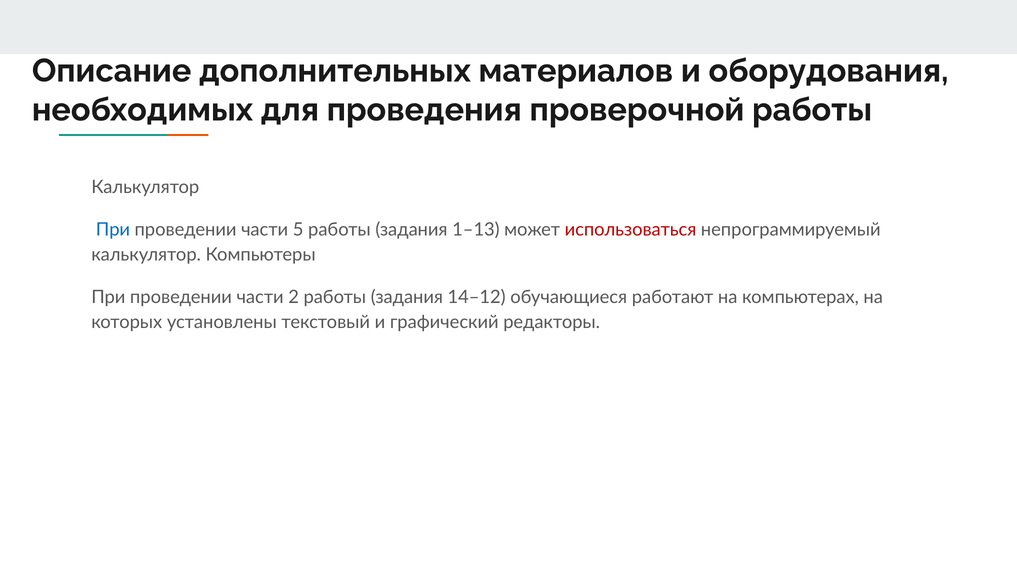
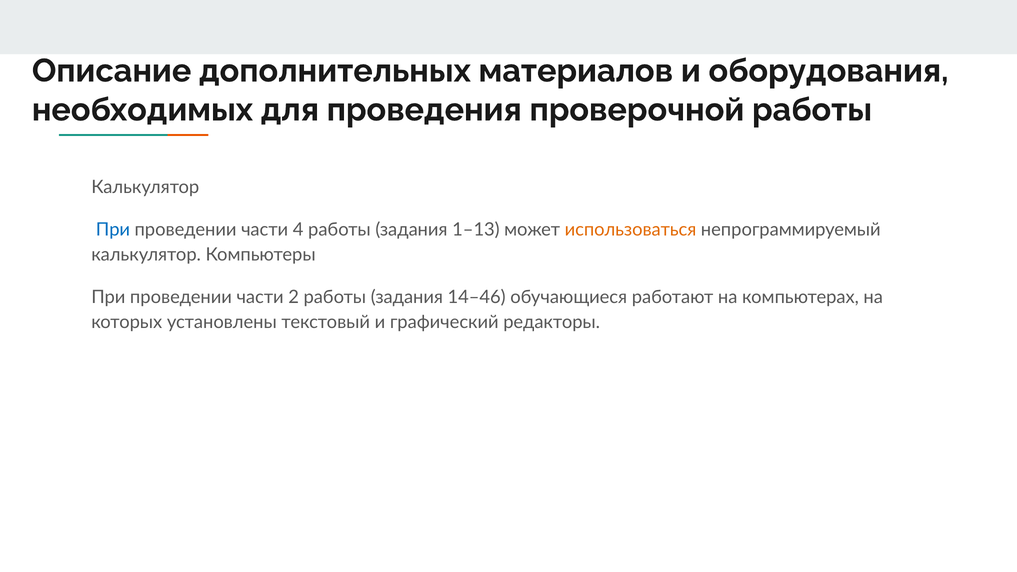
5: 5 -> 4 (298, 230)
использоваться colour: red -> orange (631, 230)
14–12: 14–12 -> 14–46 (477, 297)
